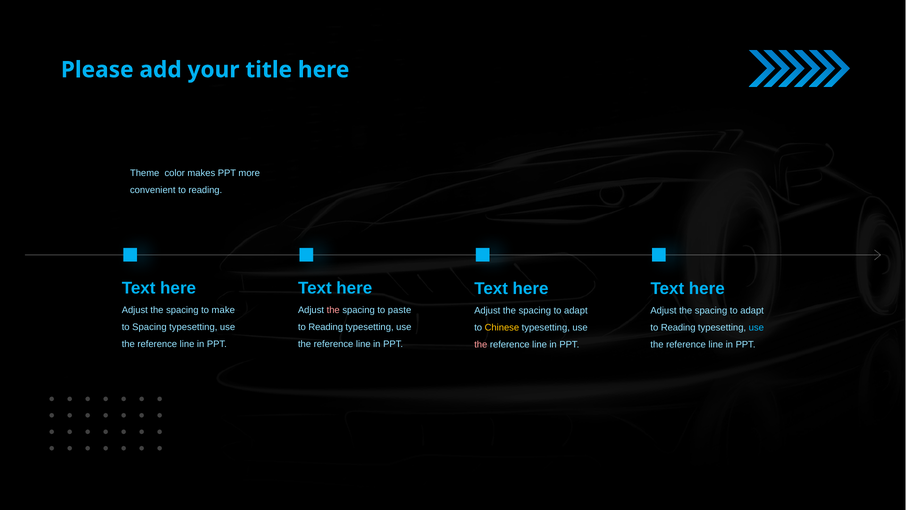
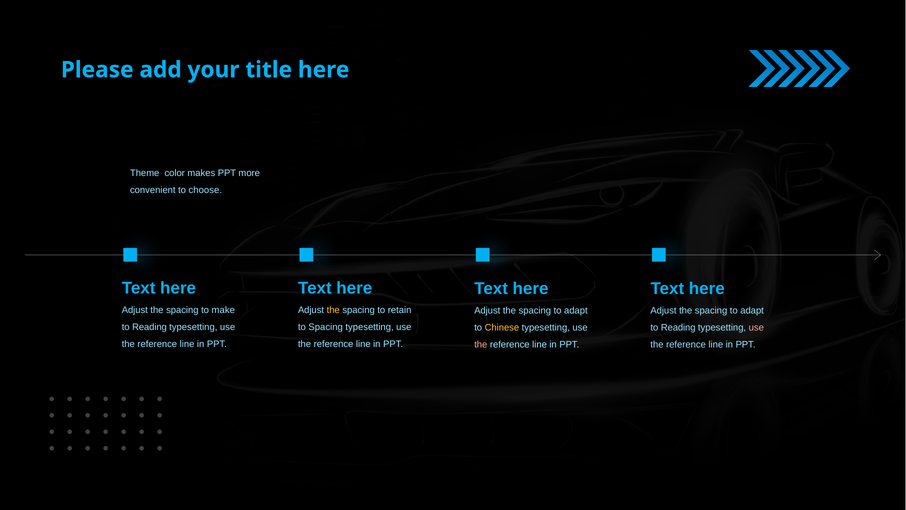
convenient to reading: reading -> choose (205, 190)
the colour: pink -> yellow (333, 310)
paste: paste -> retain (400, 310)
Spacing: Spacing -> Reading (149, 327)
Reading: Reading -> Spacing (326, 327)
use colour: light blue -> pink (756, 327)
